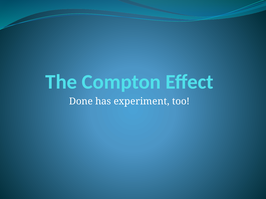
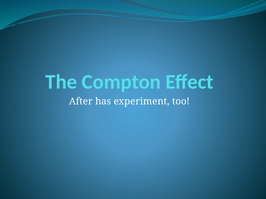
Done: Done -> After (81, 102)
